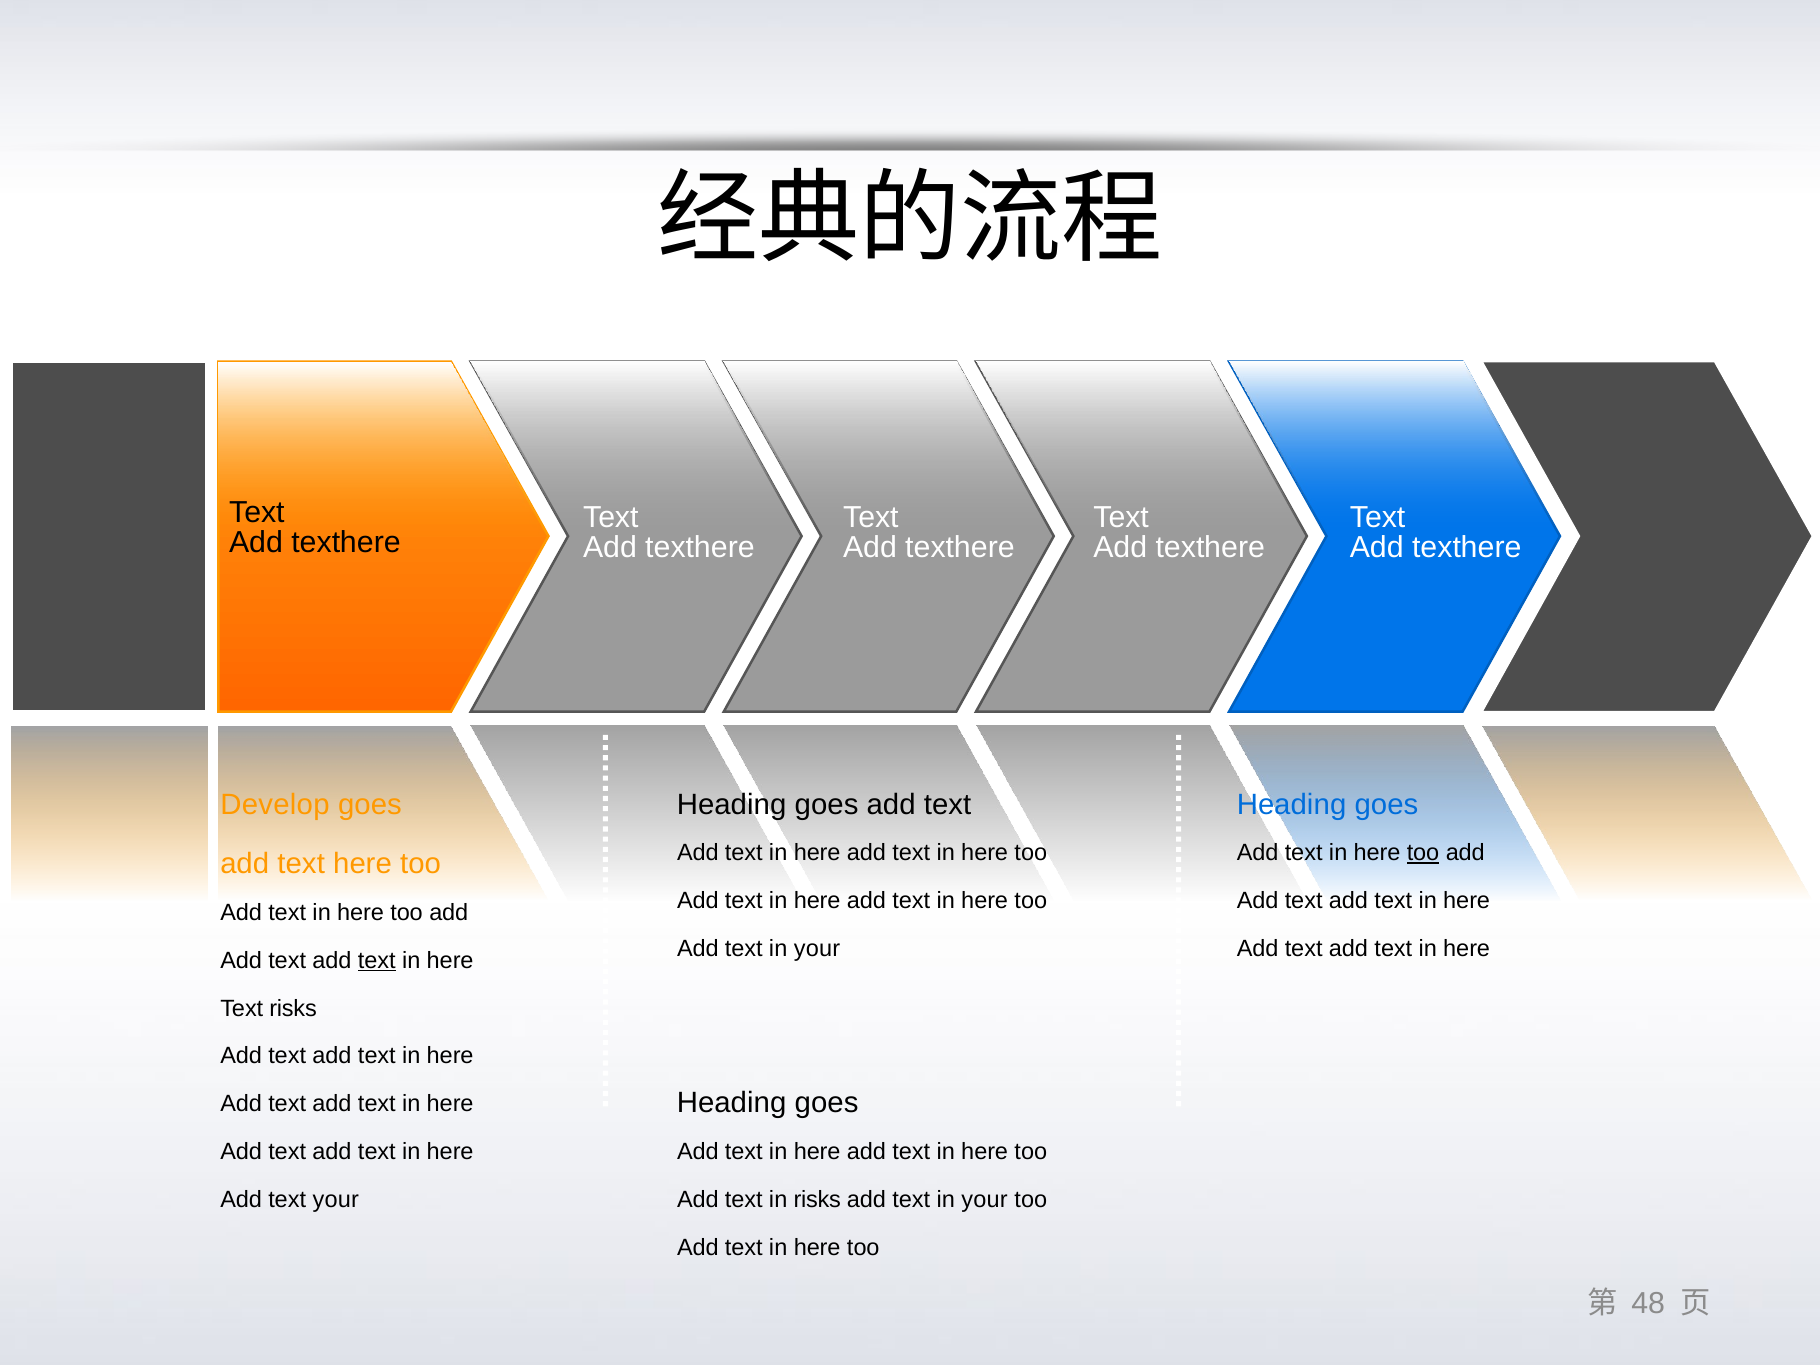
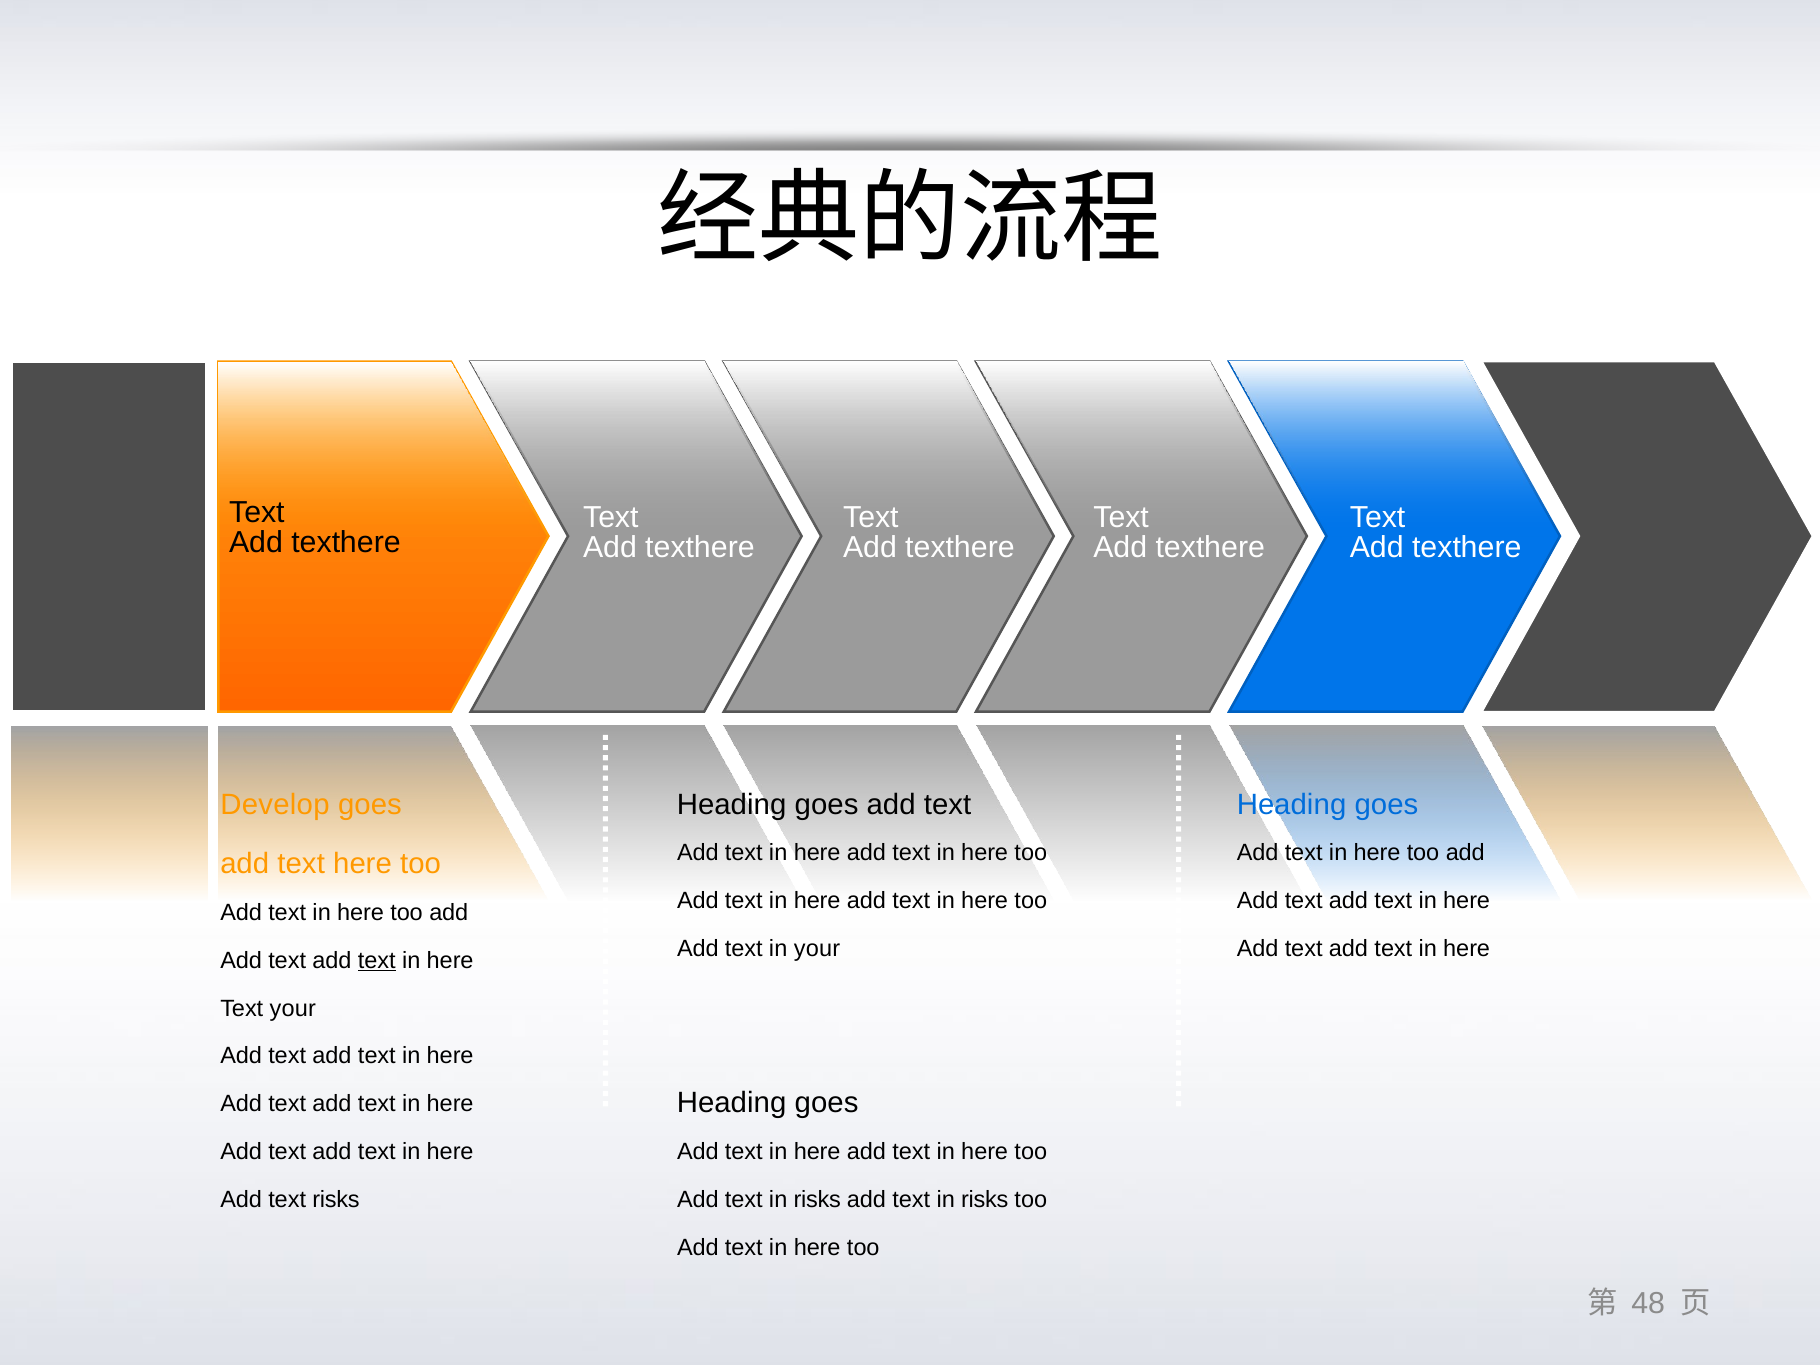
too underline: present -> none (1423, 853)
Text risks: risks -> your (293, 1008)
text your: your -> risks (336, 1200)
your: your -> risks (985, 1200)
